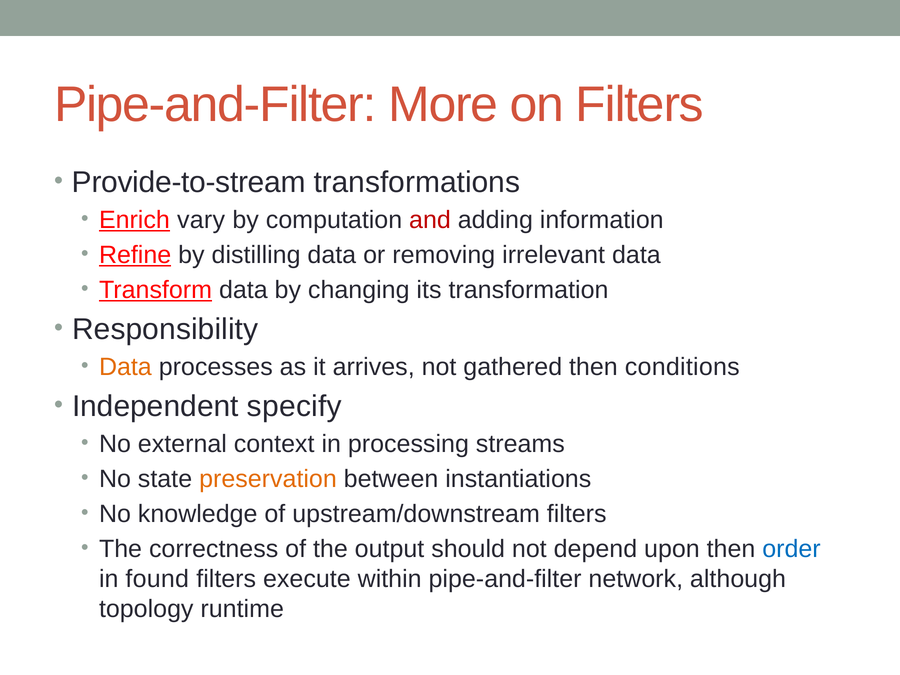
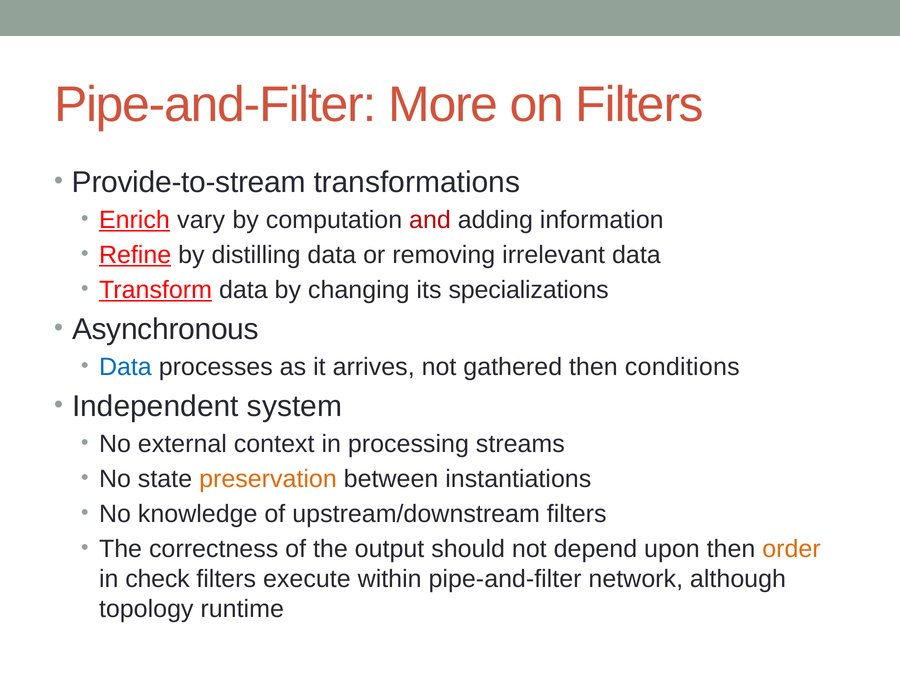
transformation: transformation -> specializations (529, 290)
Responsibility: Responsibility -> Asynchronous (165, 329)
Data colour: orange -> blue (125, 367)
specify: specify -> system (295, 406)
order colour: blue -> orange (791, 549)
found: found -> check (157, 579)
